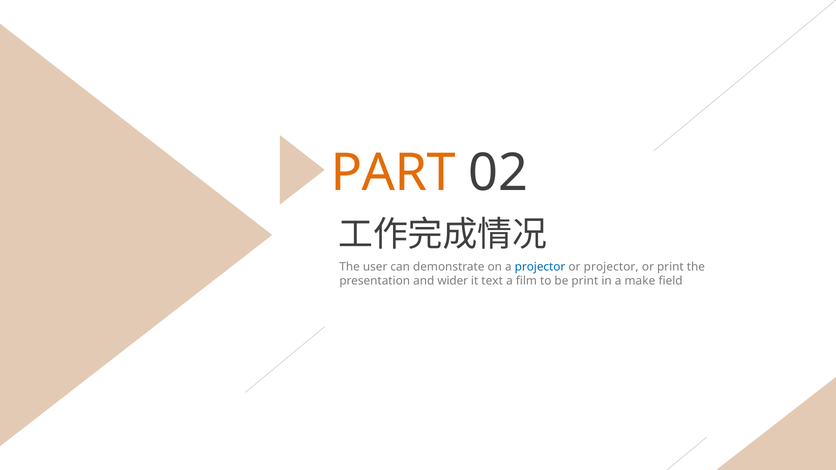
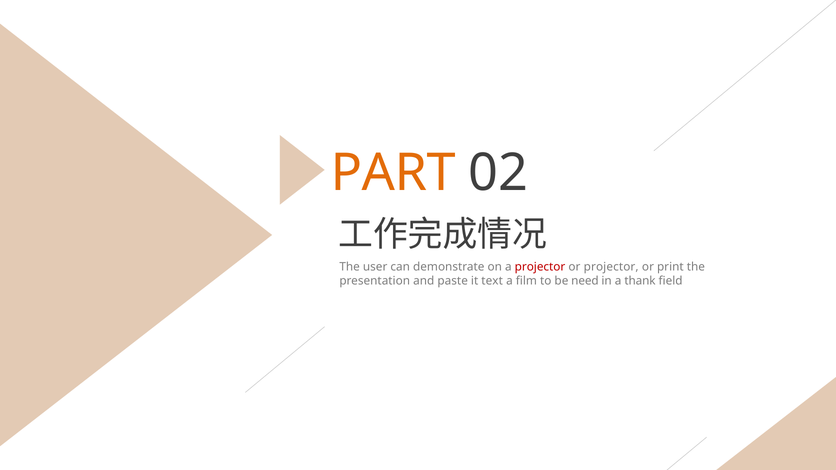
projector colour: blue -> red (540, 267)
wider: wider -> paste (453, 281)
be print: print -> need (585, 281)
make: make -> thank (640, 281)
